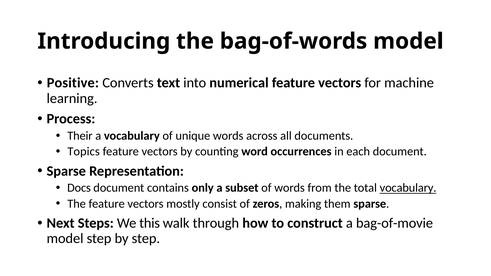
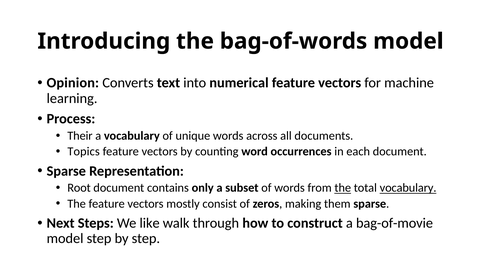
Positive: Positive -> Opinion (73, 83)
Docs: Docs -> Root (79, 188)
the underline: none -> present (343, 188)
this: this -> like (150, 223)
